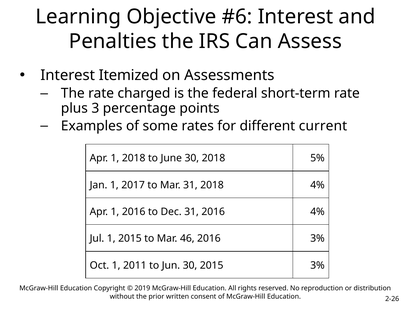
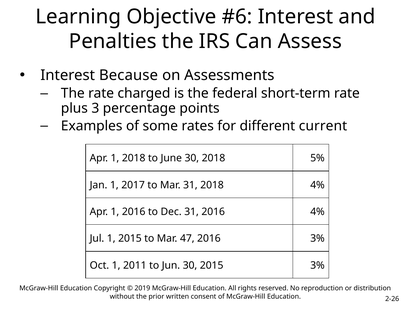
Itemized: Itemized -> Because (129, 75)
46: 46 -> 47 (187, 238)
